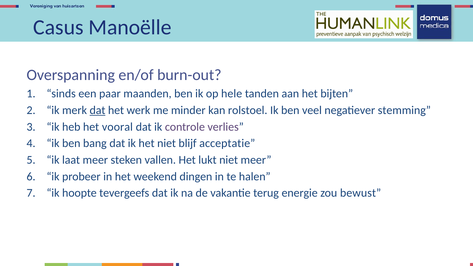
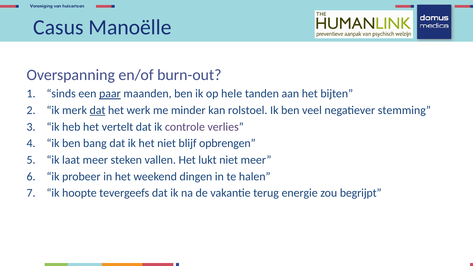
paar underline: none -> present (110, 94)
vooral: vooral -> vertelt (117, 127)
acceptatie: acceptatie -> opbrengen (227, 143)
bewust: bewust -> begrijpt (361, 193)
